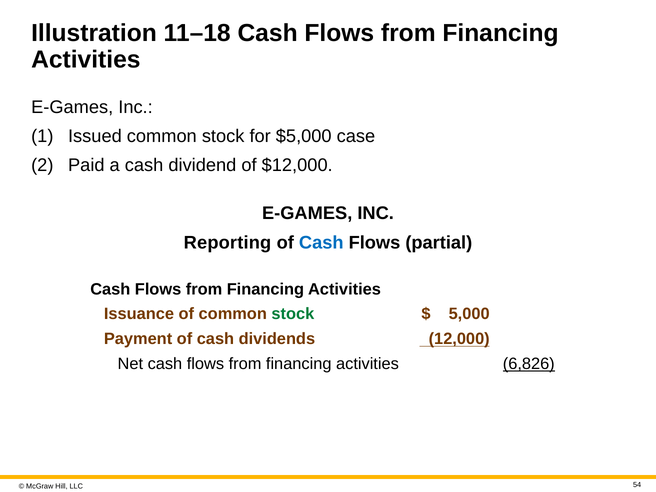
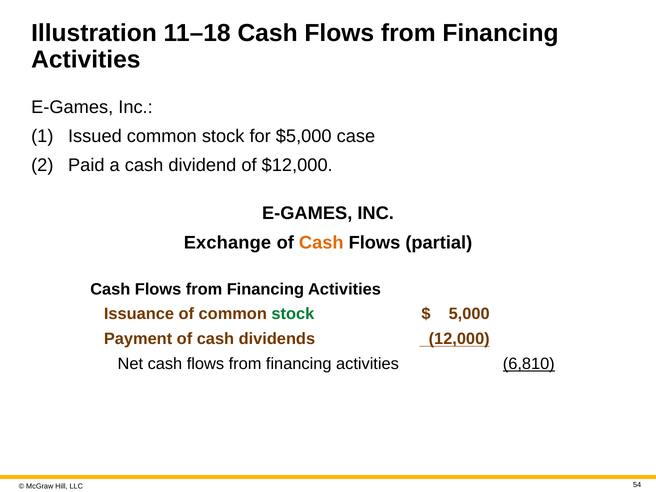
Reporting: Reporting -> Exchange (227, 243)
Cash colour: blue -> orange (321, 243)
6,826: 6,826 -> 6,810 (529, 364)
